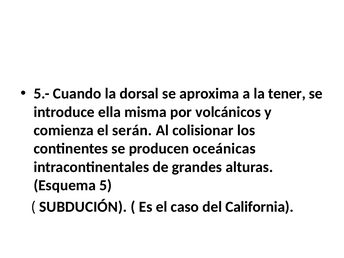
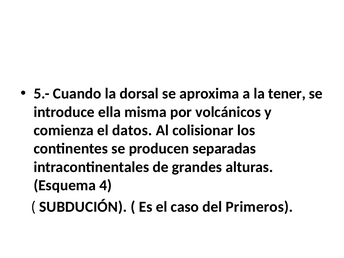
serán: serán -> datos (132, 130)
oceánicas: oceánicas -> separadas (224, 149)
5: 5 -> 4 (106, 185)
California: California -> Primeros (259, 207)
